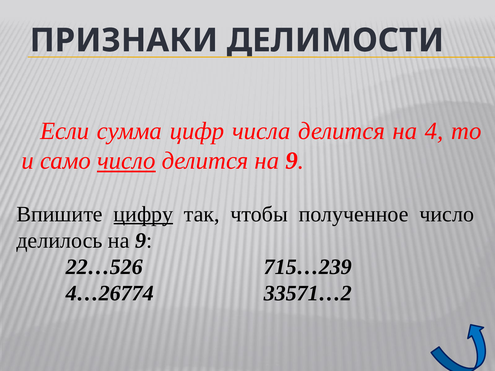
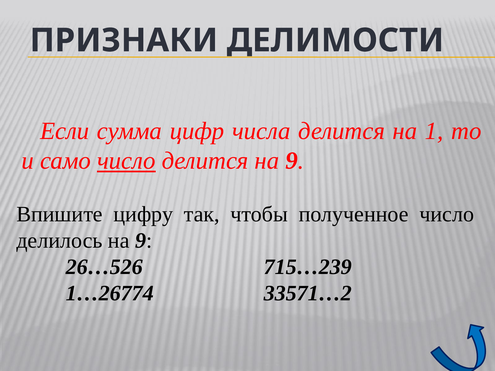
4: 4 -> 1 (434, 131)
цифру underline: present -> none (143, 214)
22…526: 22…526 -> 26…526 (104, 267)
4…26774: 4…26774 -> 1…26774 (110, 294)
